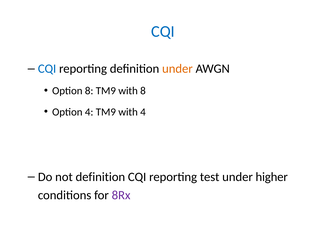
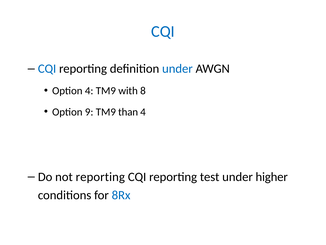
under colour: orange -> blue (177, 69)
Option 8: 8 -> 4 (89, 91)
Option 4: 4 -> 9 (89, 112)
with: with -> than (128, 112)
not definition: definition -> reporting (100, 177)
8Rx colour: purple -> blue (121, 195)
